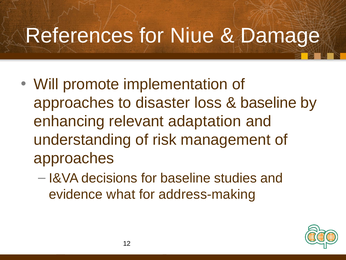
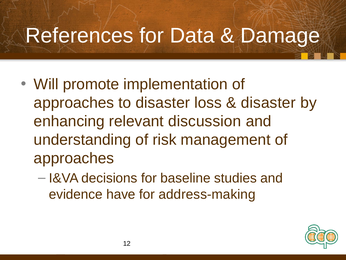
Niue: Niue -> Data (192, 36)
baseline: baseline -> disaster (268, 103)
adaptation: adaptation -> discussion (205, 121)
what: what -> have (121, 194)
